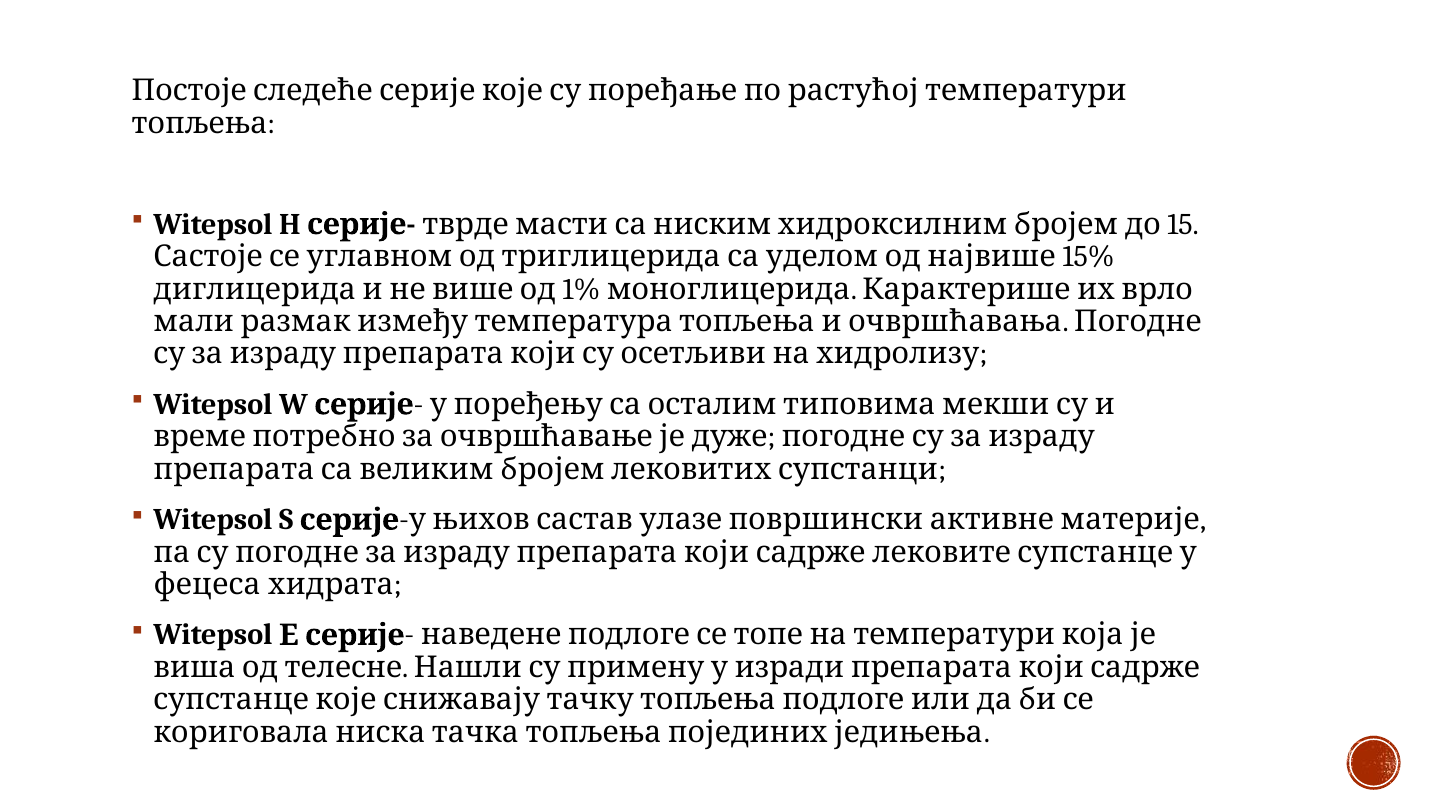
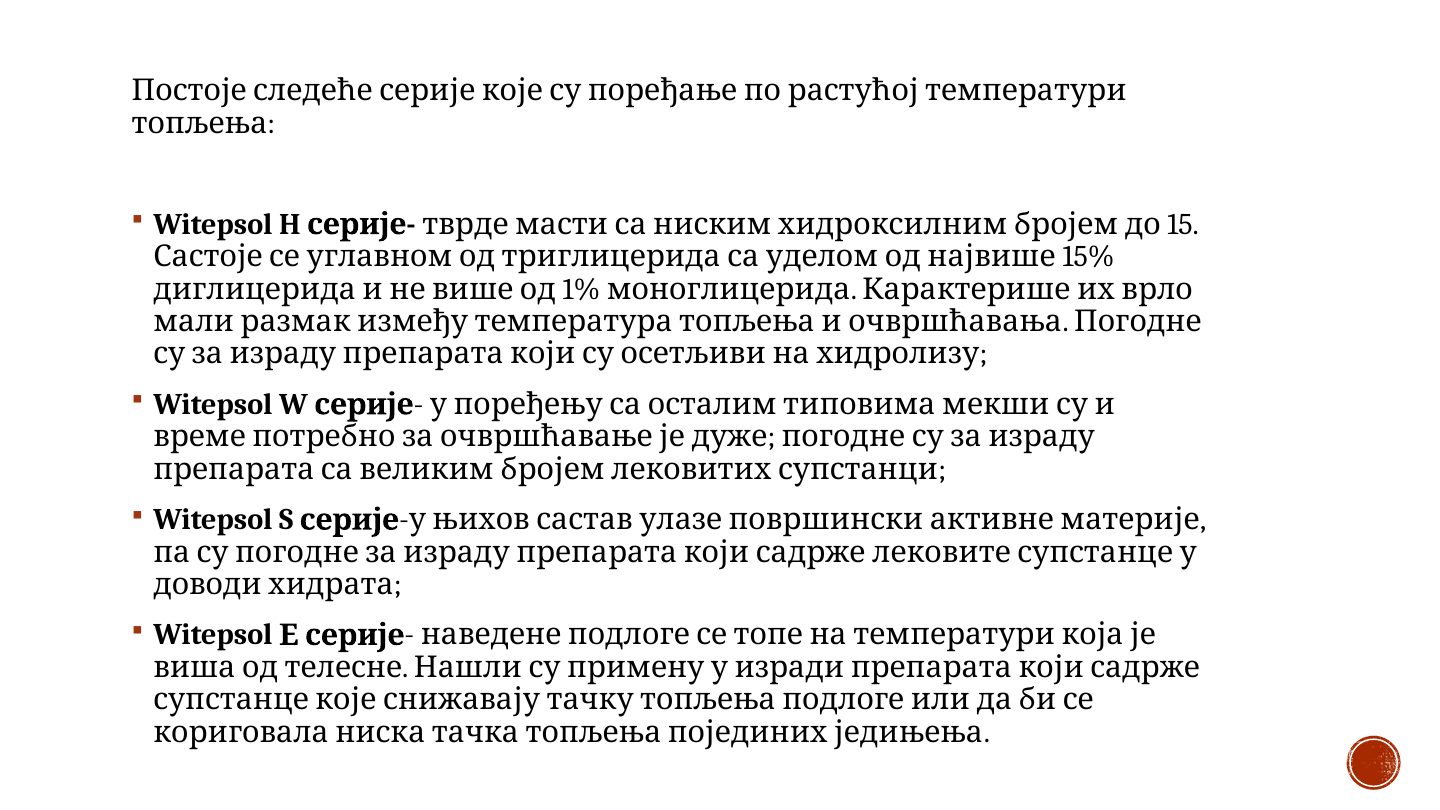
фецеса: фецеса -> доводи (208, 585)
